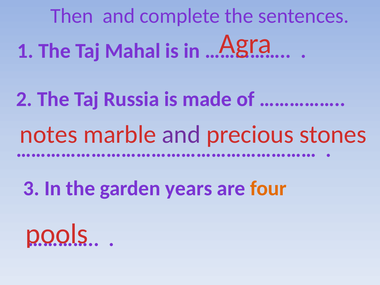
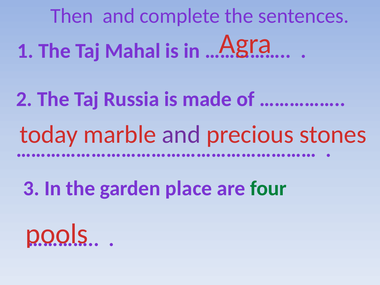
notes: notes -> today (49, 134)
years: years -> place (189, 188)
four colour: orange -> green (268, 188)
